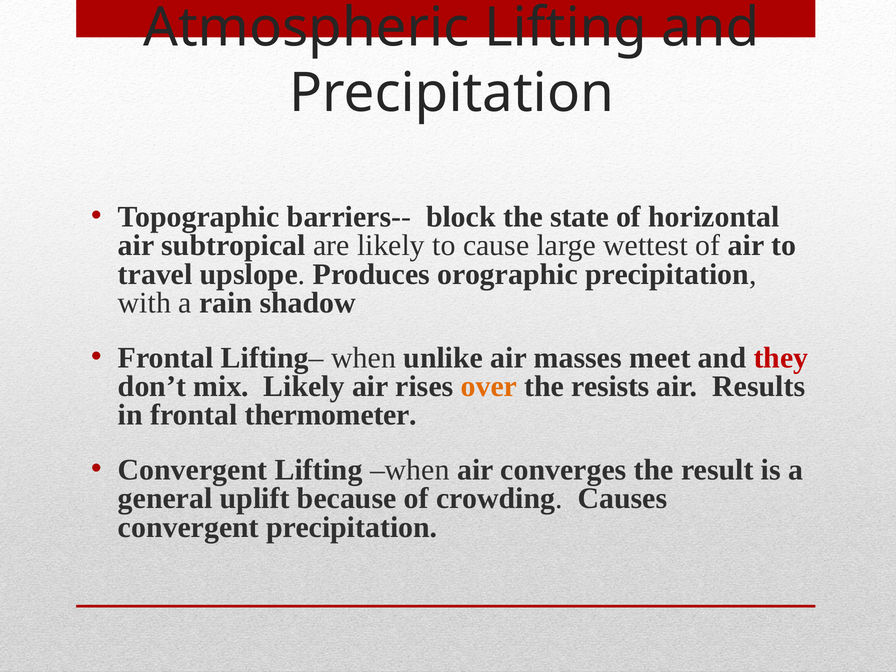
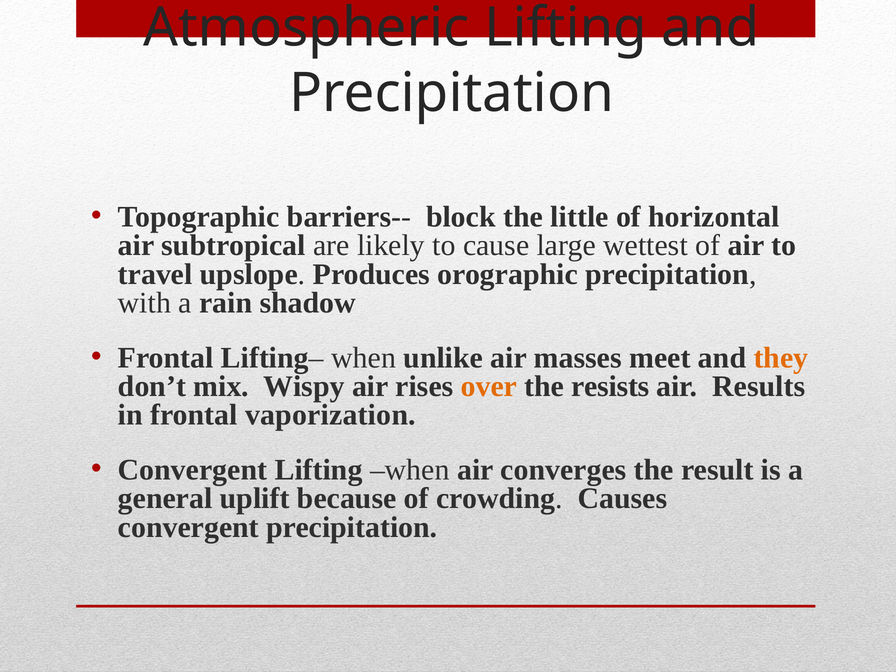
state: state -> little (580, 217)
they colour: red -> orange (781, 358)
mix Likely: Likely -> Wispy (304, 386)
thermometer: thermometer -> vaporization (330, 415)
